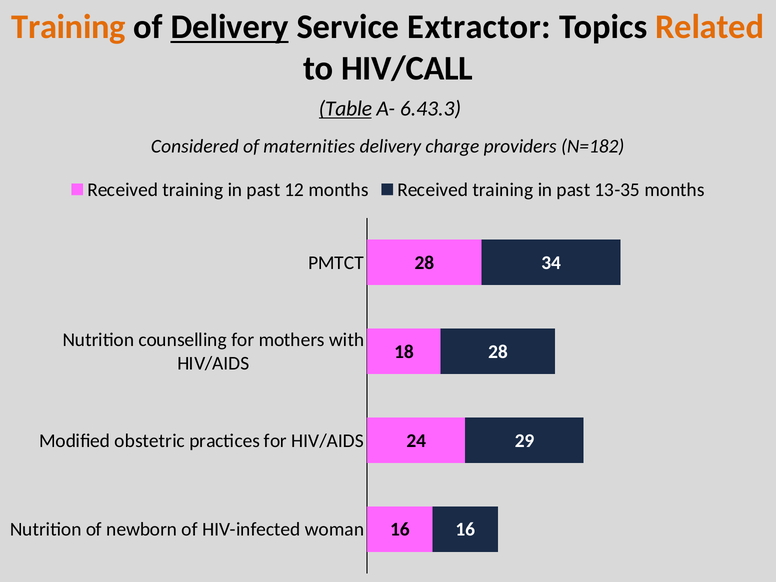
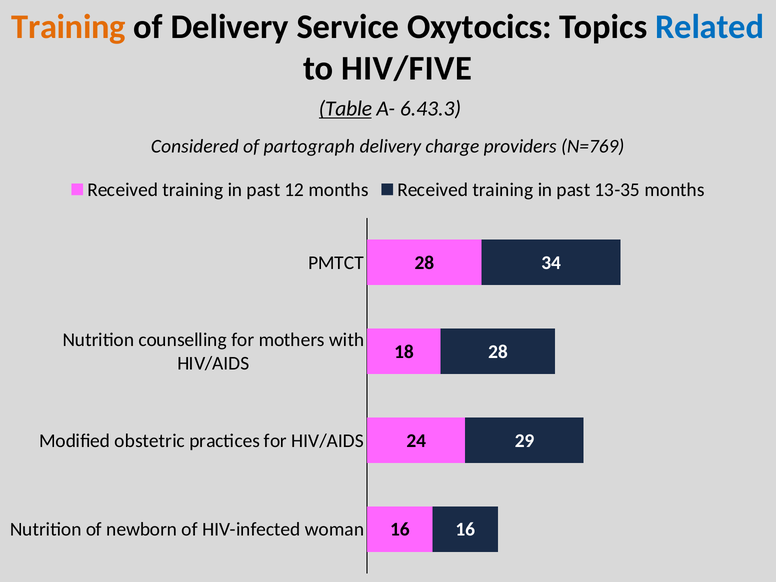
Delivery underline: present -> none (230, 27)
Extractor: Extractor -> Oxytocics (479, 27)
Related colour: orange -> blue (710, 27)
HIV/CALL: HIV/CALL -> HIV/FIVE (407, 68)
maternities: maternities -> partograph (309, 146)
N=182: N=182 -> N=769 (593, 146)
